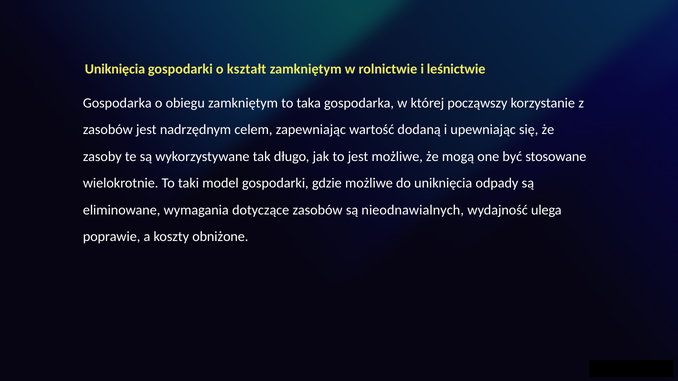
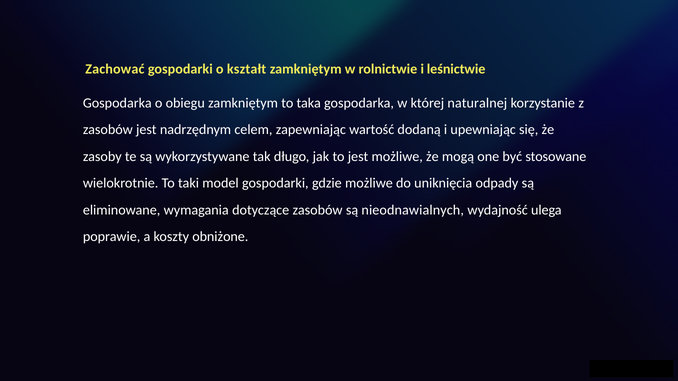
Uniknięcia: Uniknięcia -> Zachować (115, 69)
począwszy: począwszy -> naturalnej (477, 103)
